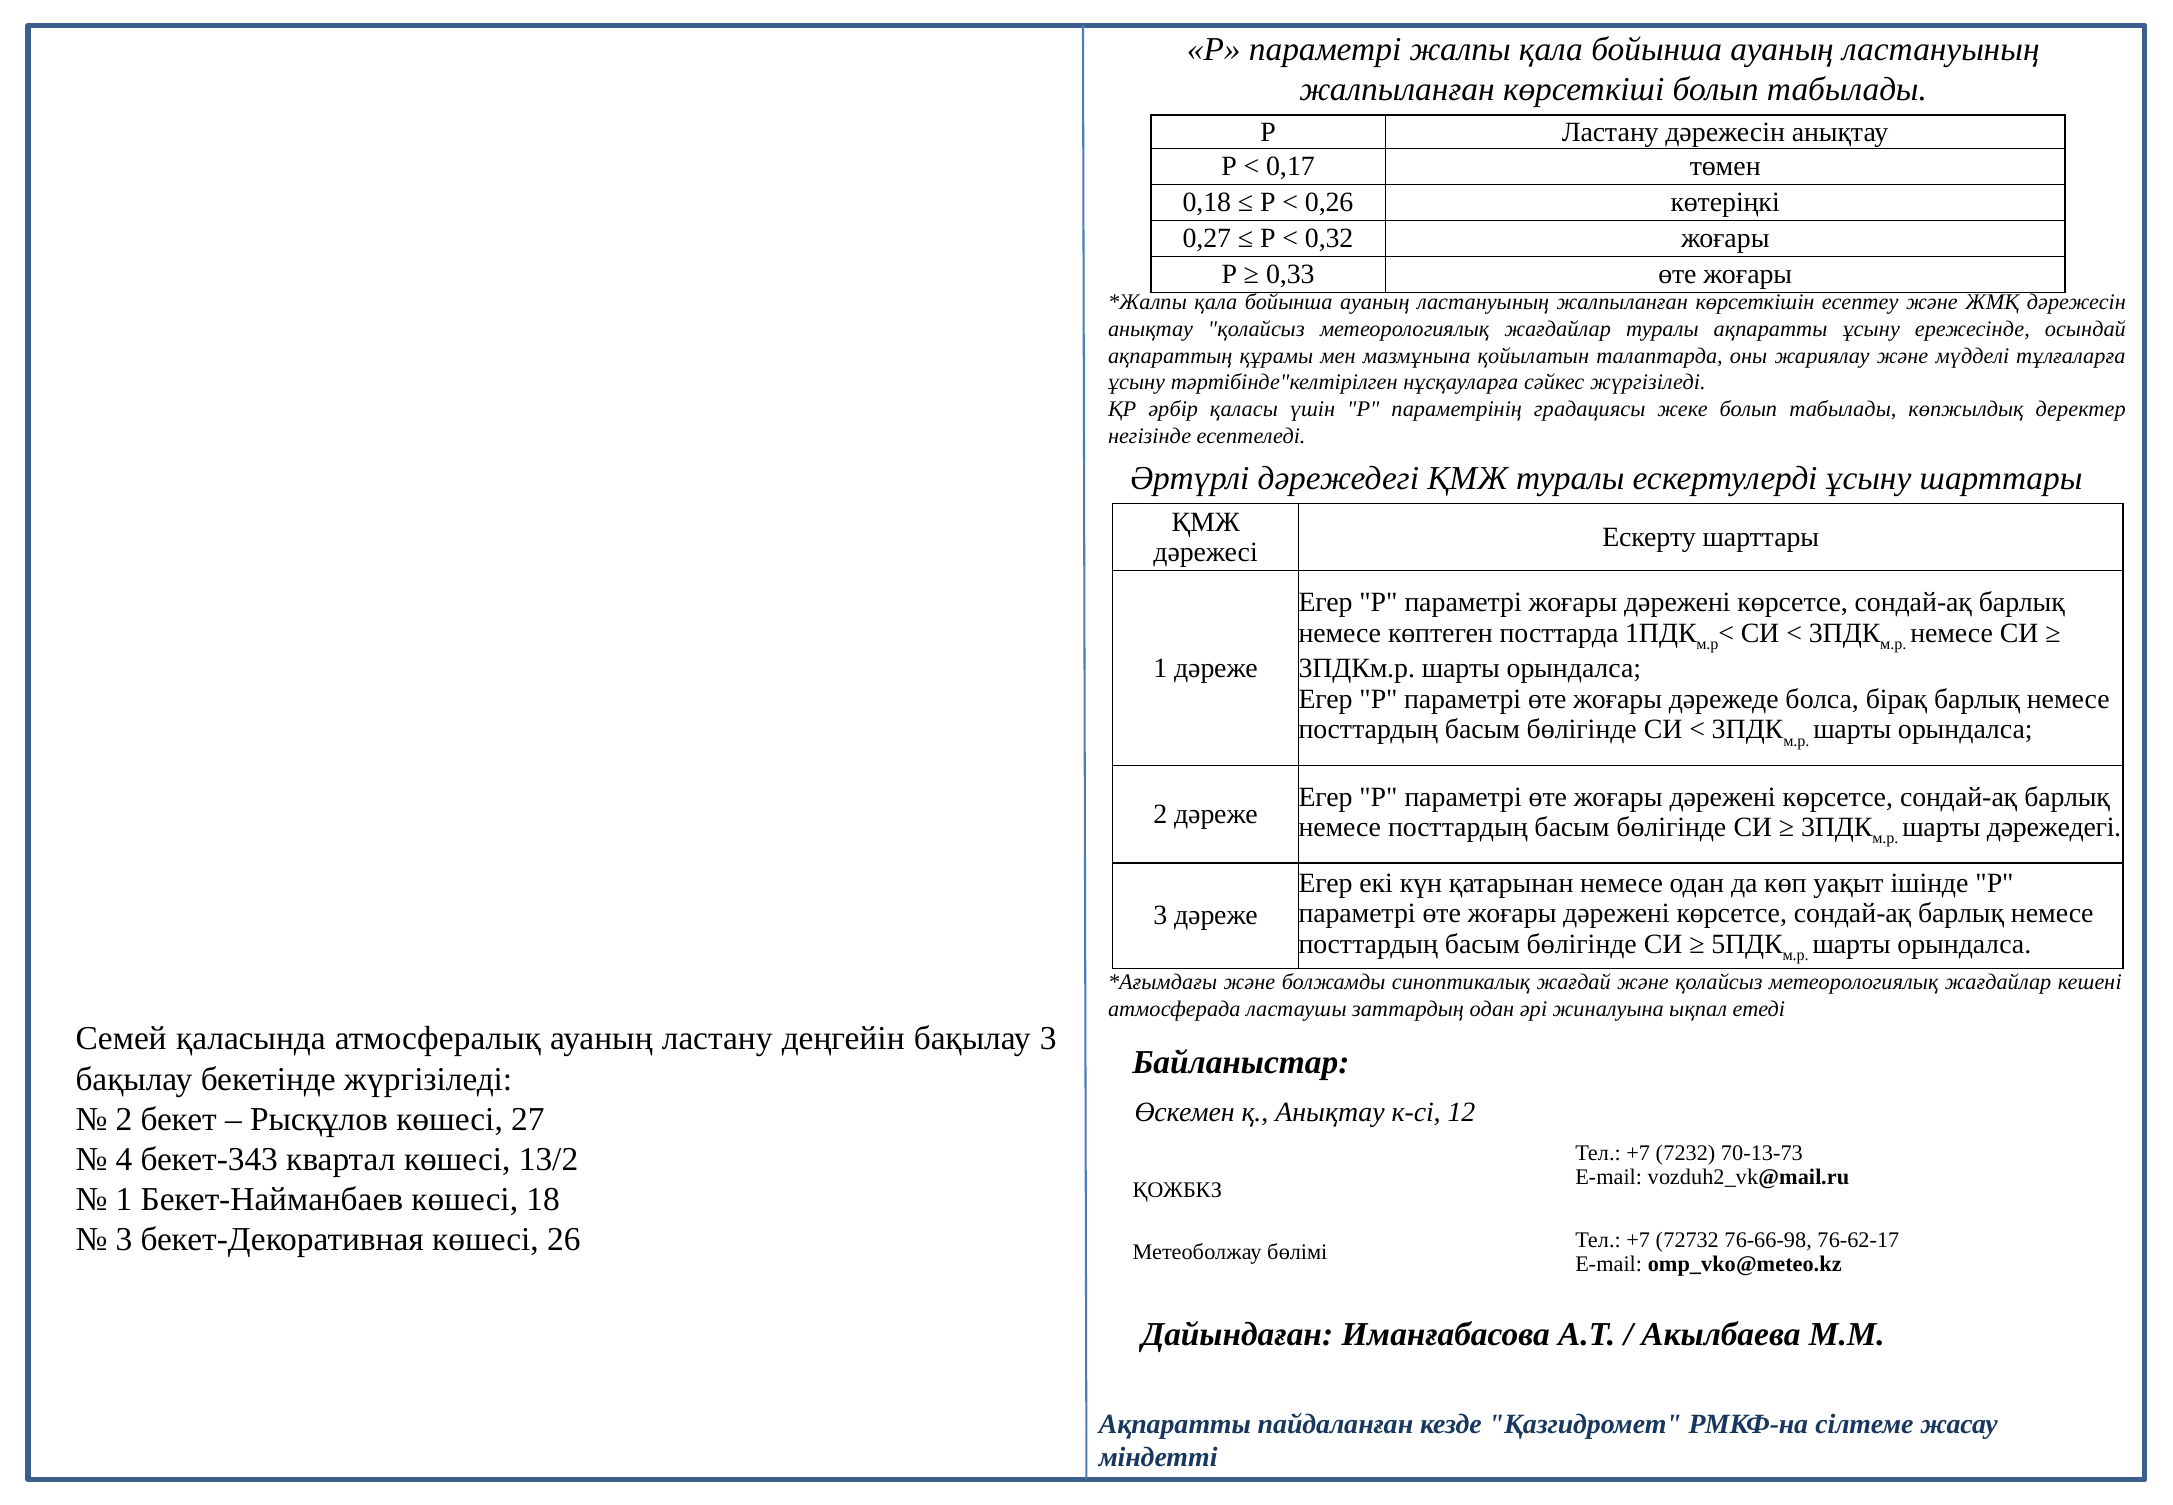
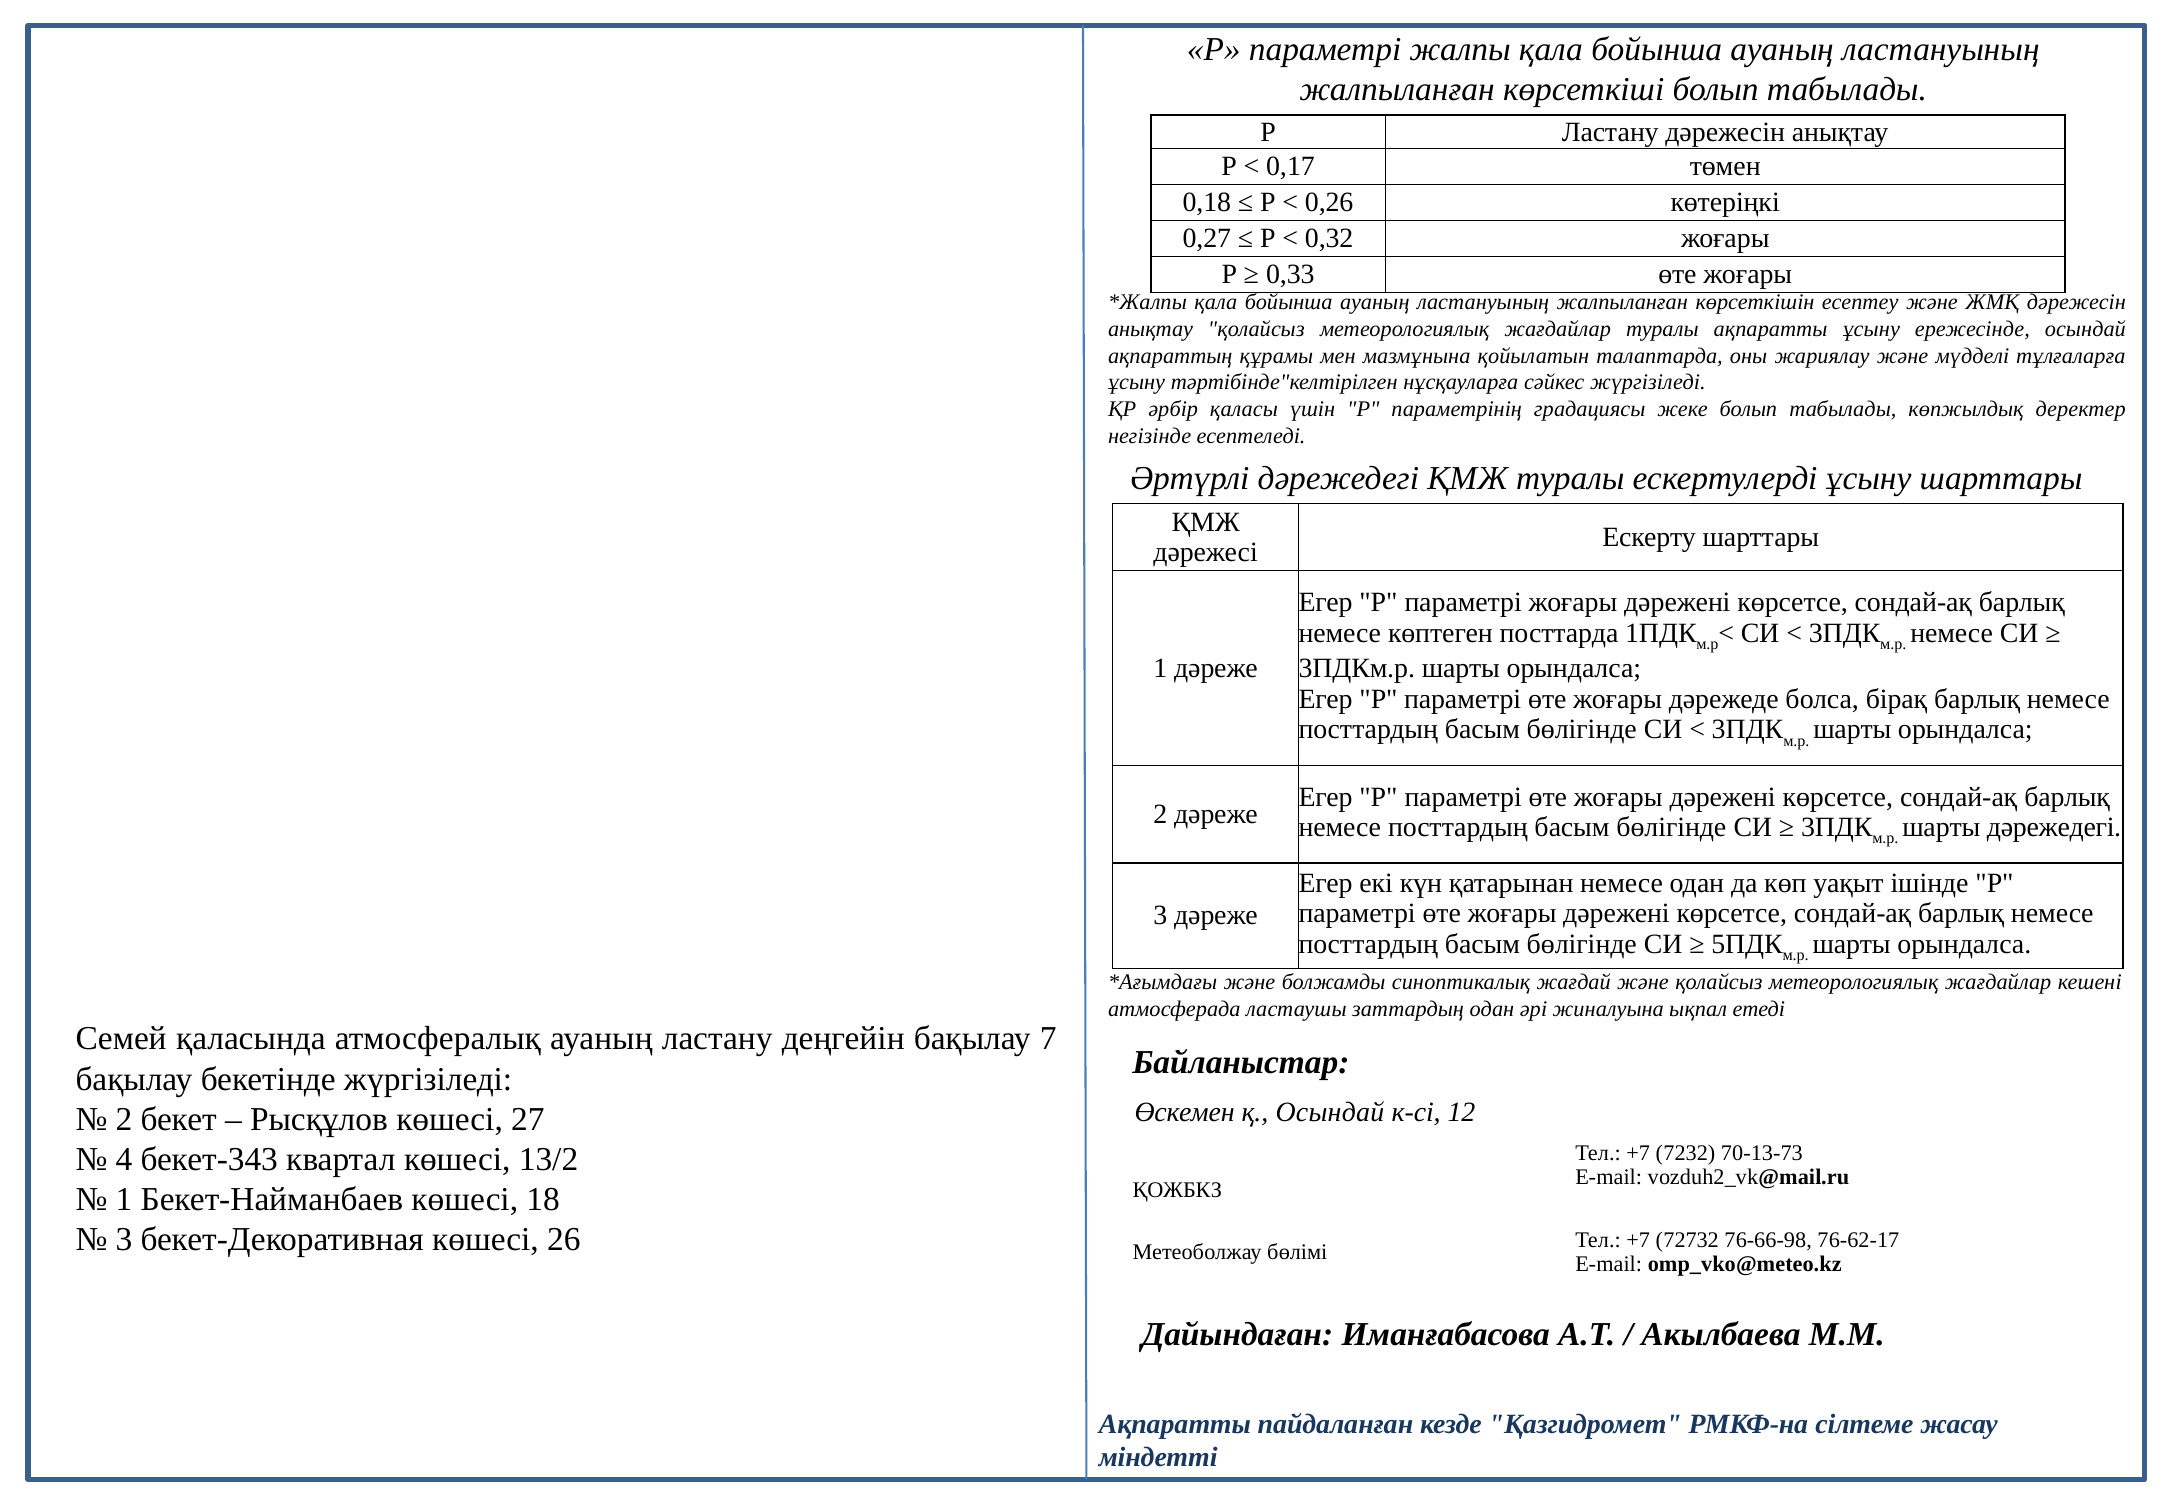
бақылау 3: 3 -> 7 (1048, 1038)
қ Анықтау: Анықтау -> Осындай (1330, 1111)
